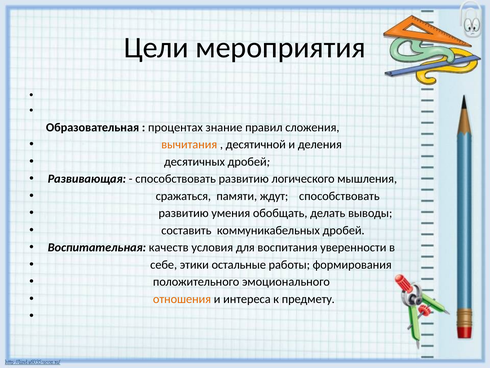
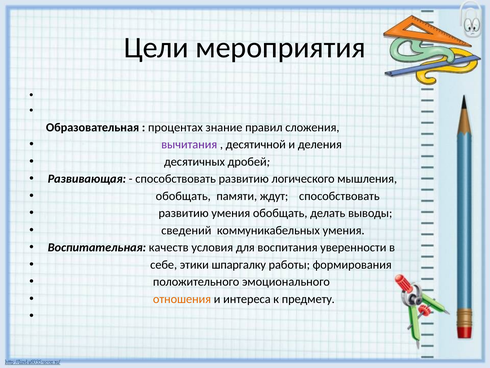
вычитания colour: orange -> purple (189, 144)
сражаться: сражаться -> обобщать (183, 196)
составить: составить -> сведений (186, 230)
коммуникабельных дробей: дробей -> умения (344, 230)
остальные: остальные -> шпаргалку (239, 264)
